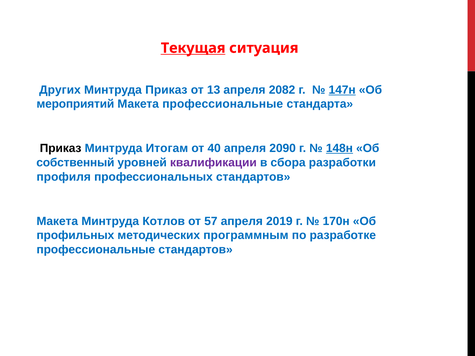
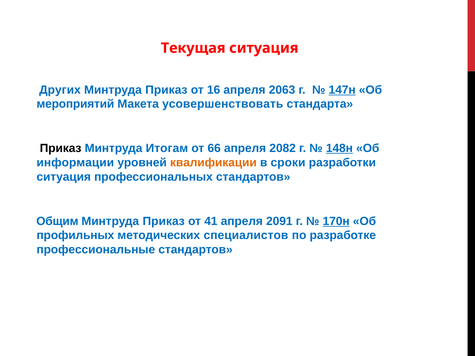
Текущая underline: present -> none (193, 48)
13: 13 -> 16 (214, 90)
2082: 2082 -> 2063 (282, 90)
Макета профессиональные: профессиональные -> усовершенствовать (223, 104)
40: 40 -> 66 (214, 148)
2090: 2090 -> 2082 (283, 148)
собственный: собственный -> информации (75, 163)
квалификации colour: purple -> orange (213, 163)
сбора: сбора -> сроки (288, 163)
профиля: профиля -> ситуация (64, 177)
Макета: Макета -> Общим (57, 221)
Котлов: Котлов -> Приказ (164, 221)
57: 57 -> 41 (211, 221)
2019: 2019 -> 2091 (279, 221)
170н underline: none -> present (336, 221)
программным: программным -> специалистов (246, 236)
